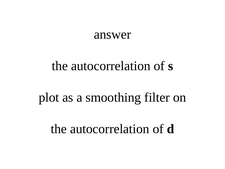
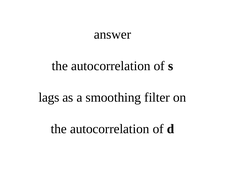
plot: plot -> lags (49, 97)
